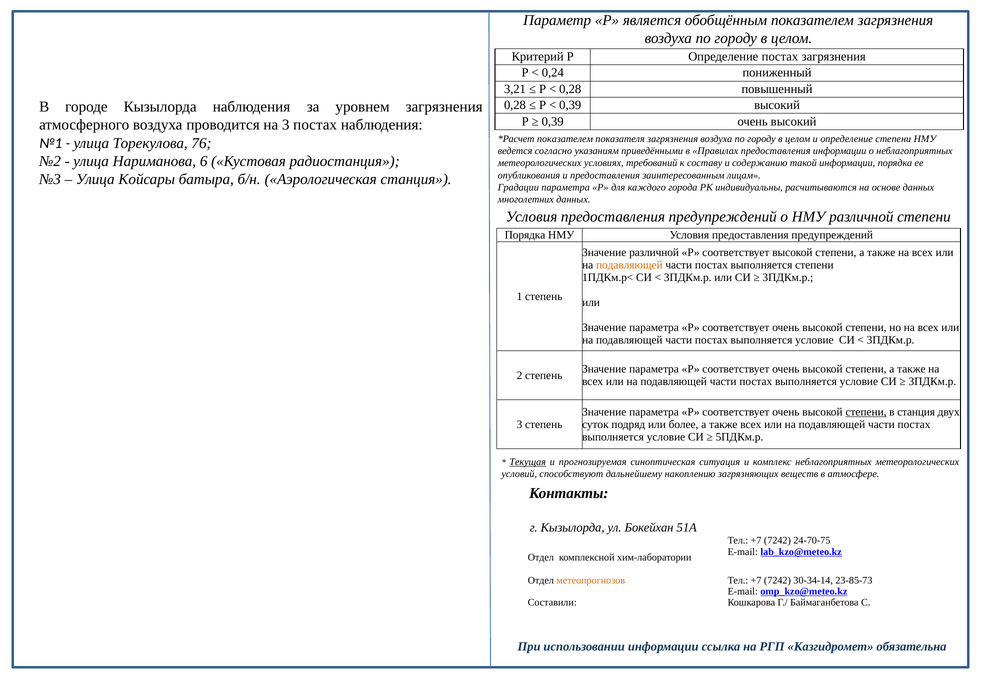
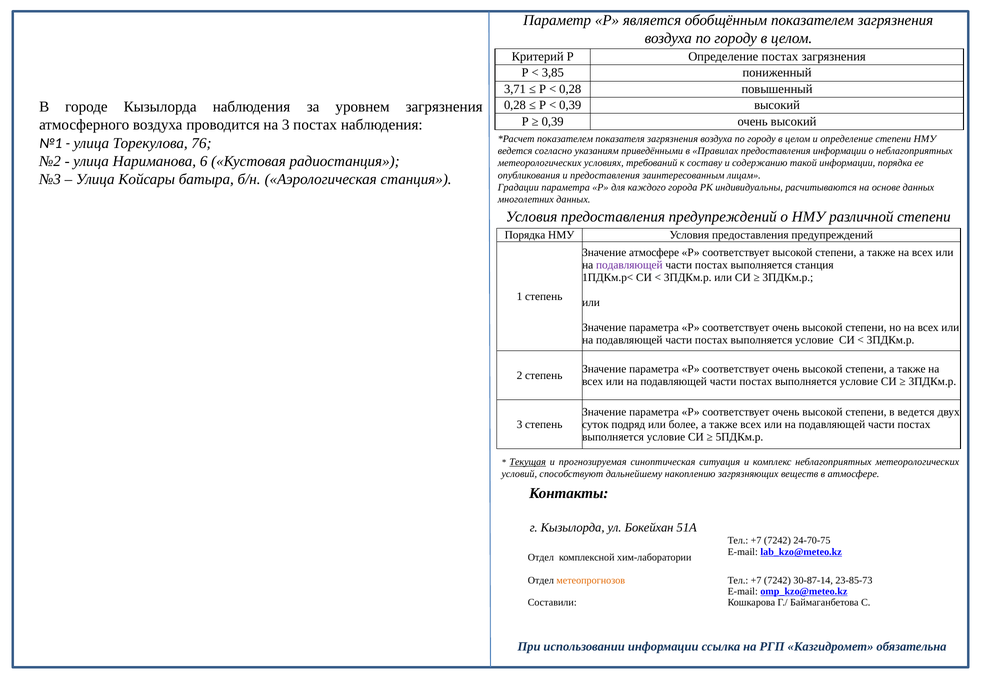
0,24: 0,24 -> 3,85 (553, 73)
3,21: 3,21 -> 3,71 (515, 89)
Значение различной: различной -> атмосфере (654, 252)
подавляющей colour: orange -> purple (629, 265)
выполняется степени: степени -> станция (814, 265)
степени underline: present -> none (866, 412)
в станция: станция -> ведется (916, 412)
30-34-14: 30-34-14 -> 30-87-14 (813, 580)
